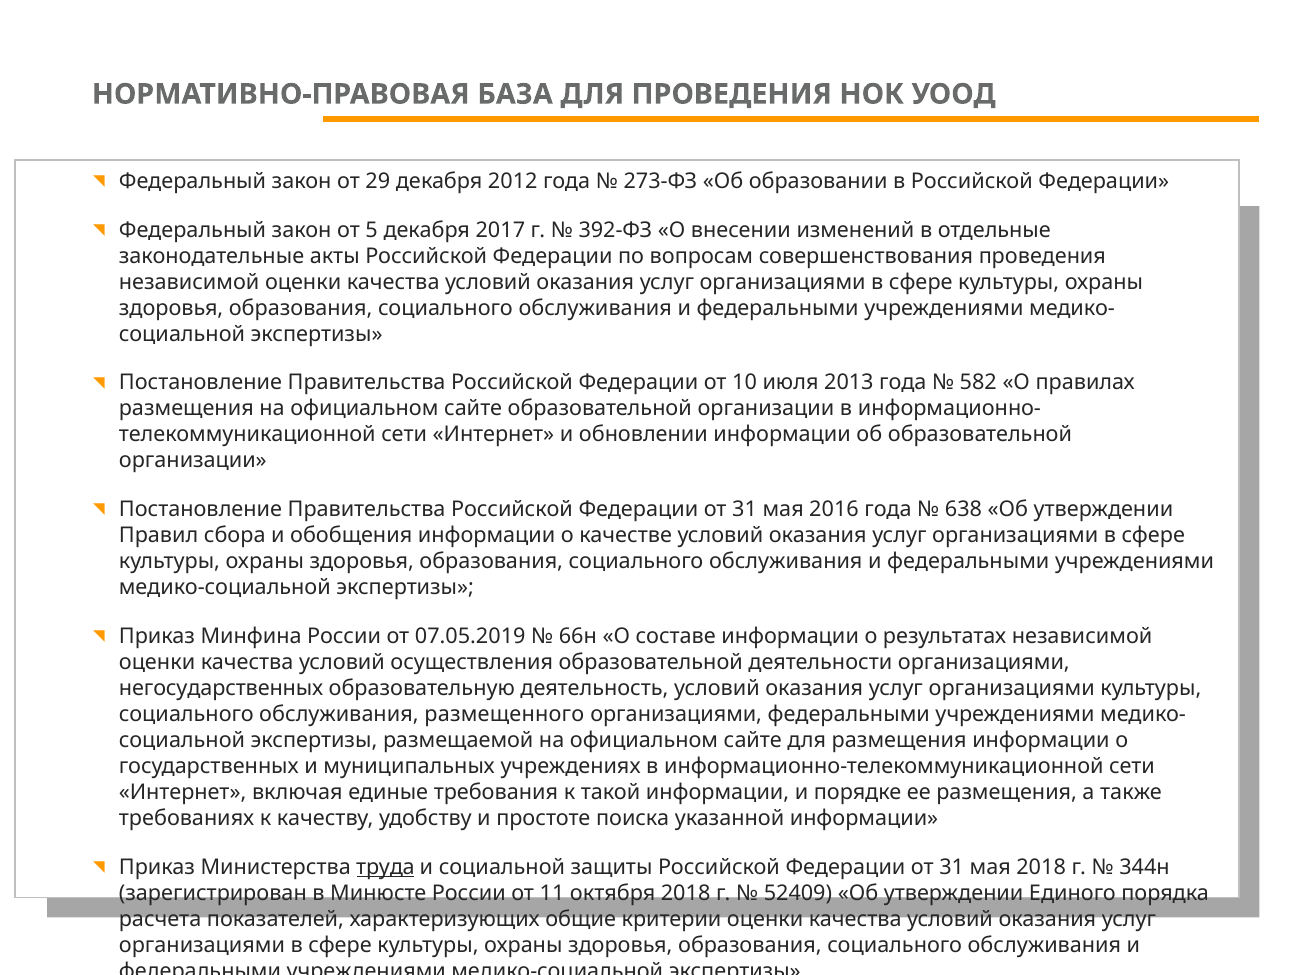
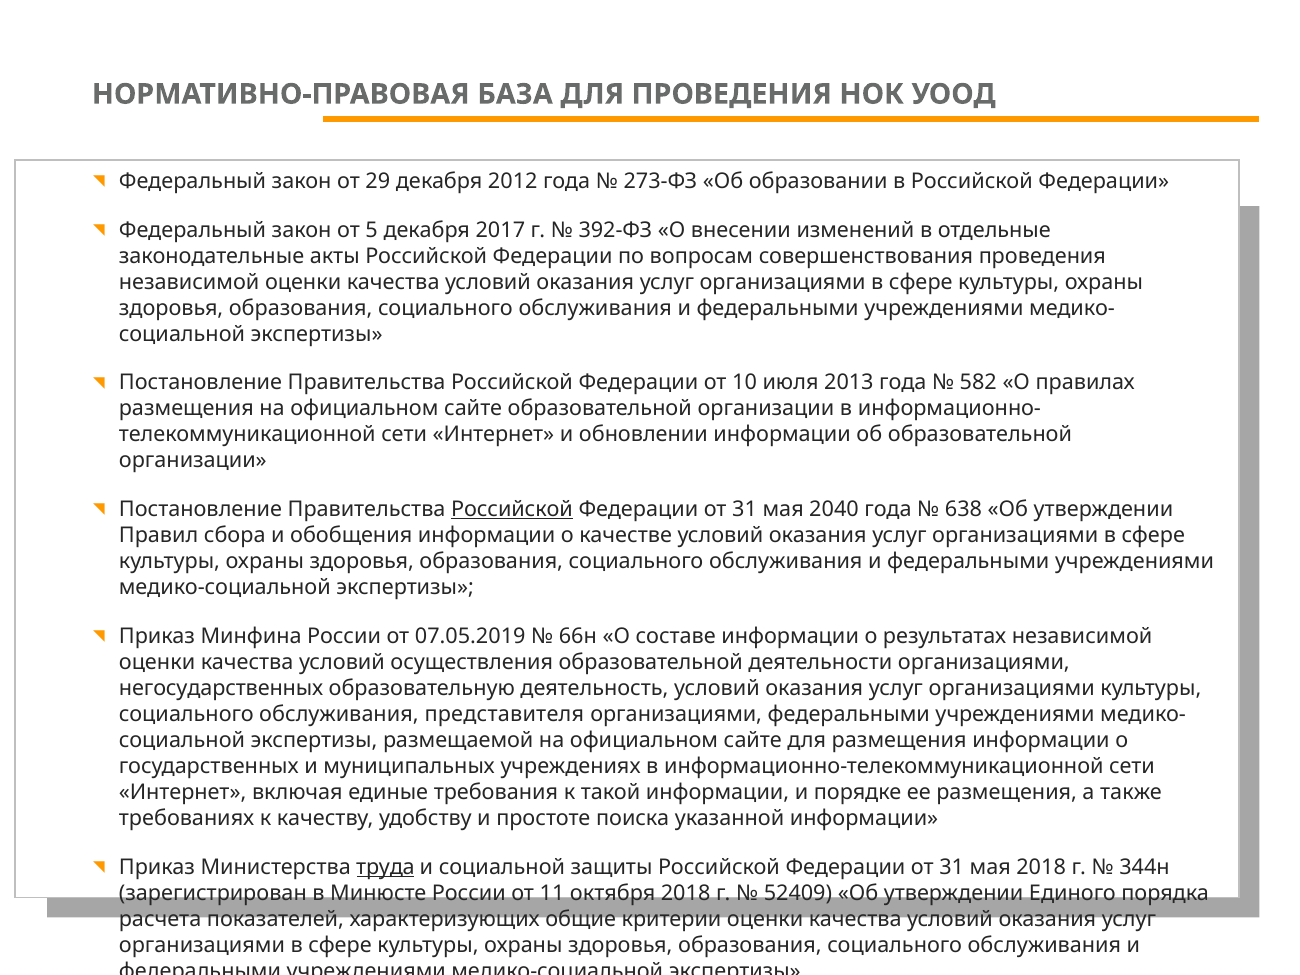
Российской underline: none -> present (512, 510)
2016: 2016 -> 2040 (834, 510)
размещенного: размещенного -> представителя (504, 714)
